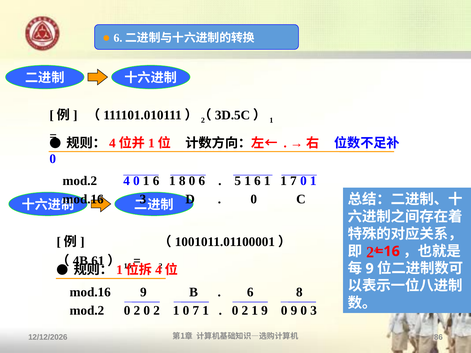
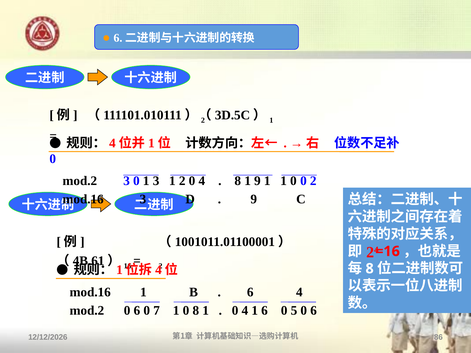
mod.2 4: 4 -> 3 (127, 181)
0 1 6: 6 -> 3 (156, 181)
1 8: 8 -> 2 (182, 181)
6: 6 -> 4 (202, 181)
5: 5 -> 8 (238, 181)
6: 6 -> 9 (257, 181)
1 1 7: 7 -> 0 (293, 181)
1: 1 -> 2 (313, 181)
0: 0 -> 9 (254, 199)
9: 9 -> 8 (370, 269)
mod.16 9: 9 -> 1 (143, 292)
6 8: 8 -> 4 (299, 292)
mod.2 0 2: 2 -> 6 (137, 311)
2: 2 -> 7 (157, 311)
0 7: 7 -> 8 (196, 311)
2: 2 -> 4 (245, 311)
9: 9 -> 6 (265, 311)
0 9: 9 -> 5 (294, 311)
3: 3 -> 6 (314, 311)
